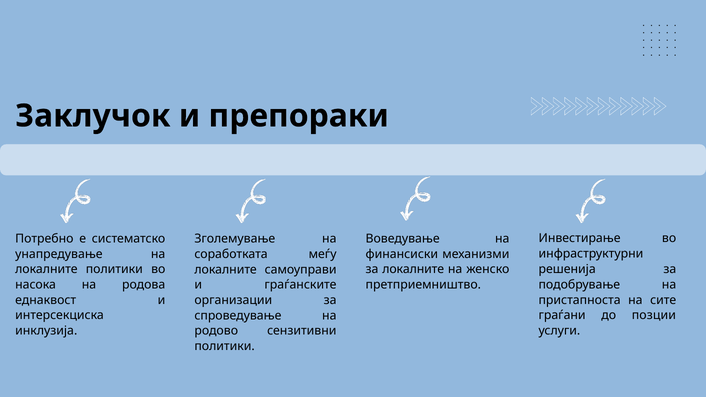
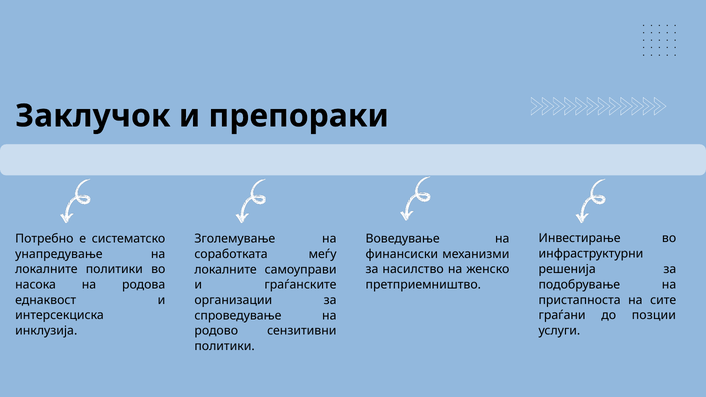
за локалните: локалните -> насилство (413, 269)
